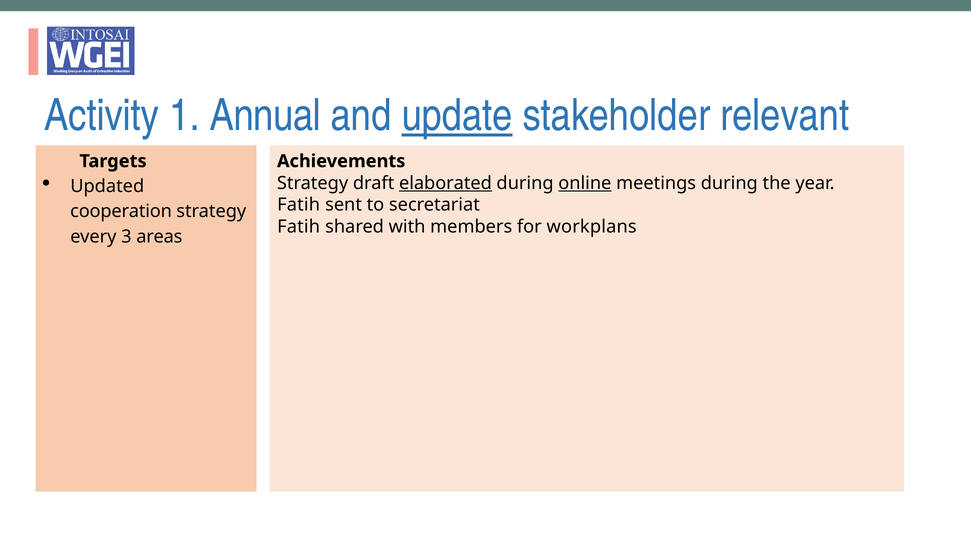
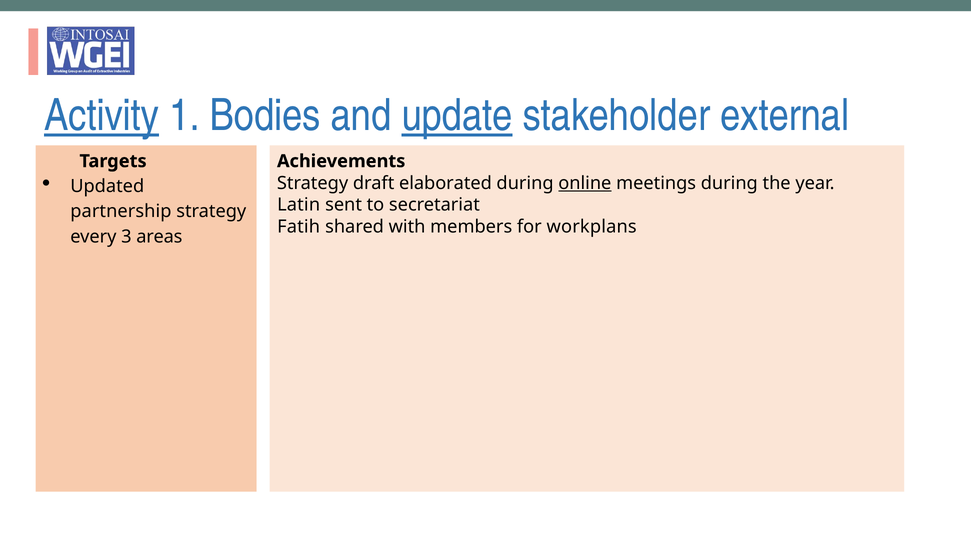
Activity underline: none -> present (102, 116)
Annual: Annual -> Bodies (265, 116)
relevant: relevant -> external (785, 116)
elaborated underline: present -> none (445, 183)
Fatih: Fatih -> Latin (299, 205)
cooperation: cooperation -> partnership (121, 211)
